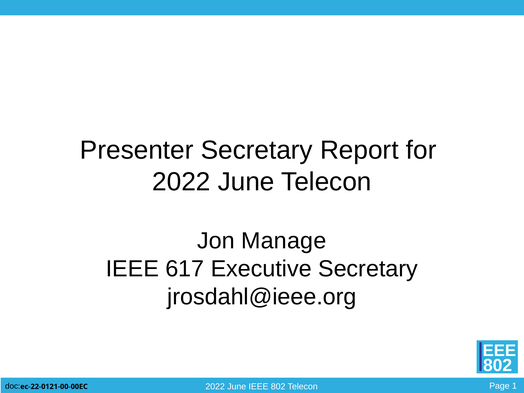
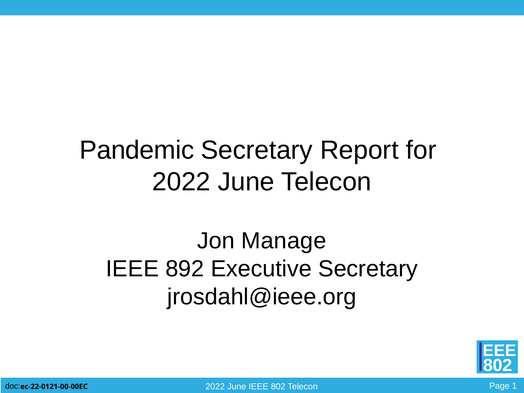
Presenter: Presenter -> Pandemic (137, 150)
617: 617 -> 892 (185, 269)
